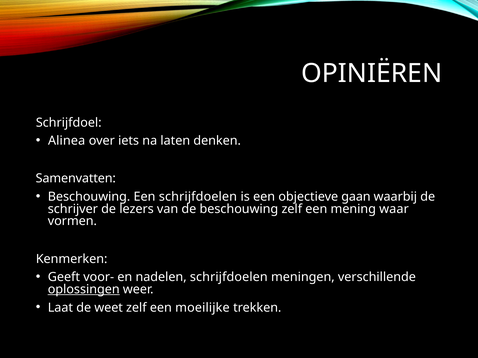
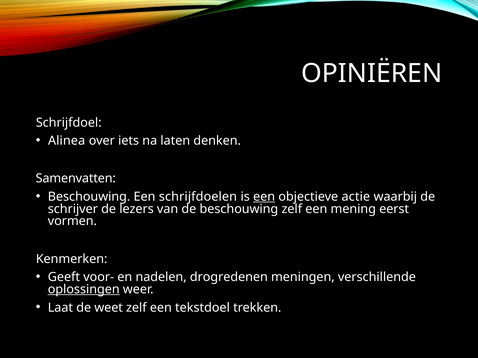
een underline: none -> present (264, 197)
gaan: gaan -> actie (356, 197)
waar: waar -> eerst (394, 209)
nadelen schrijfdoelen: schrijfdoelen -> drogredenen (229, 277)
moeilijke: moeilijke -> tekstdoel (202, 308)
